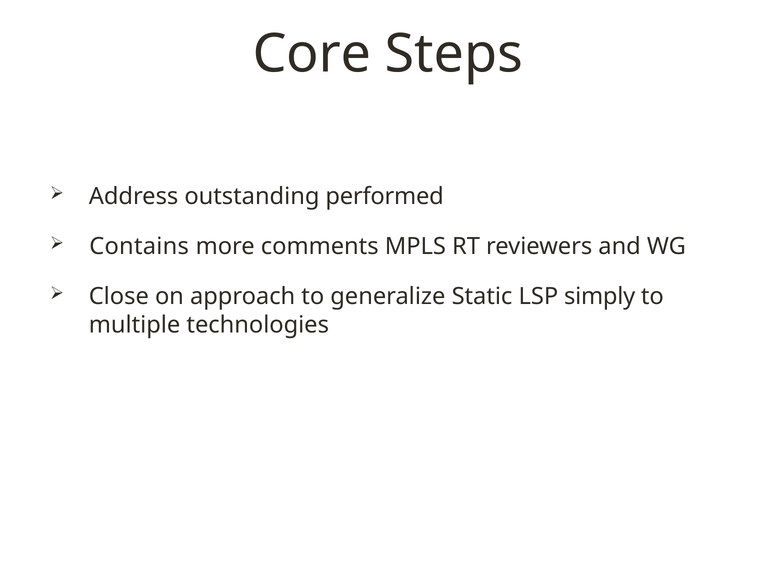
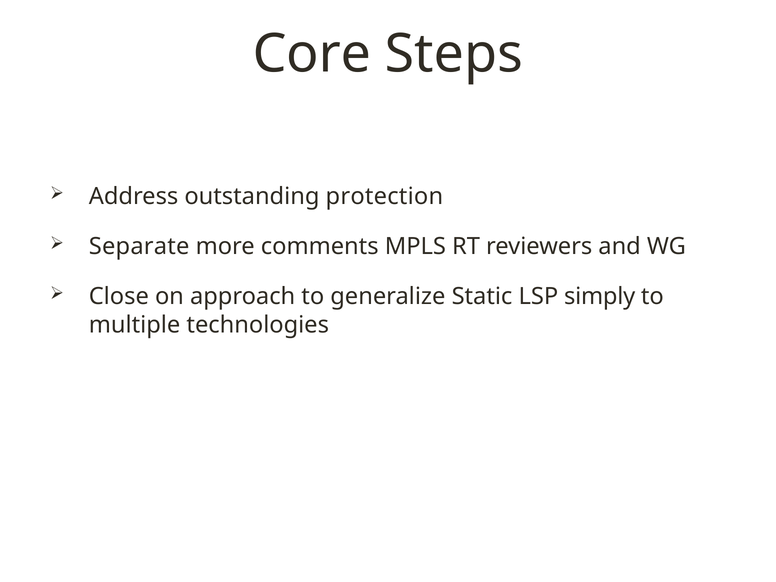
performed: performed -> protection (384, 197)
Contains: Contains -> Separate (139, 247)
